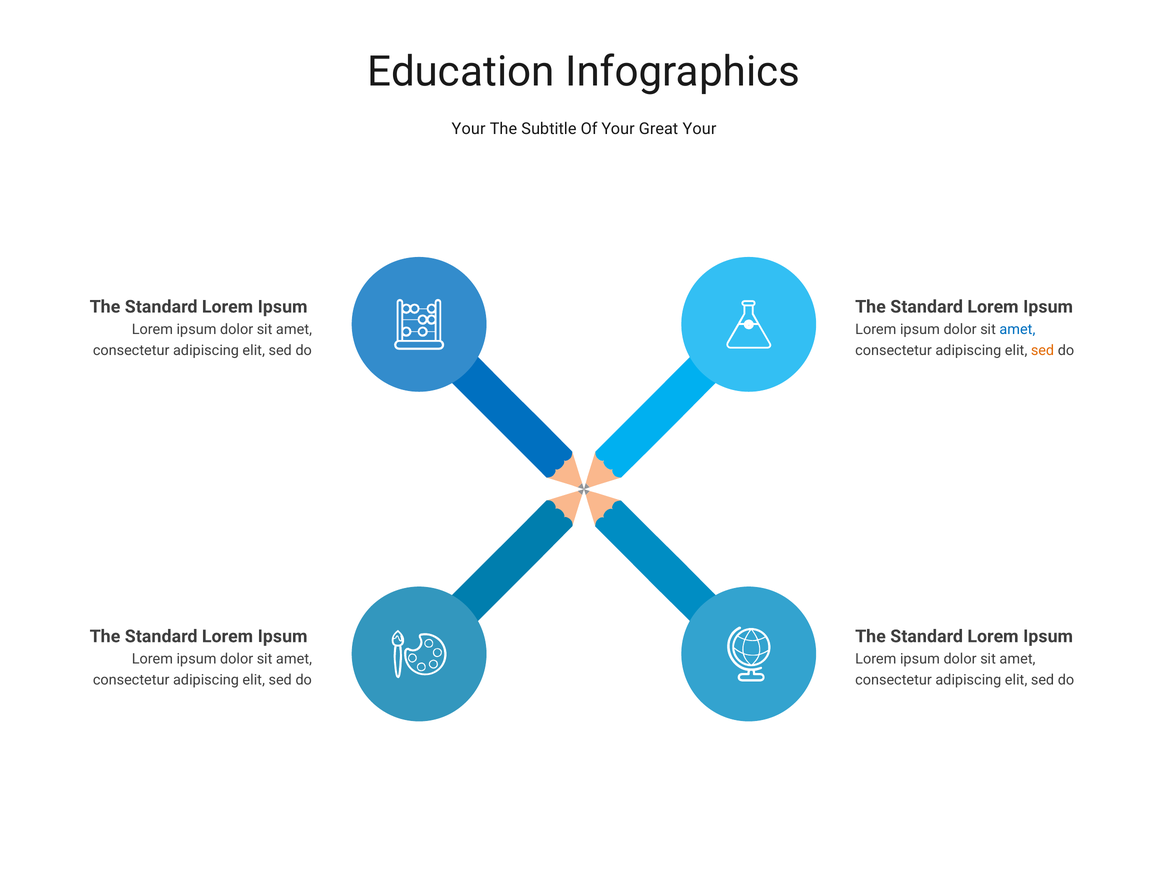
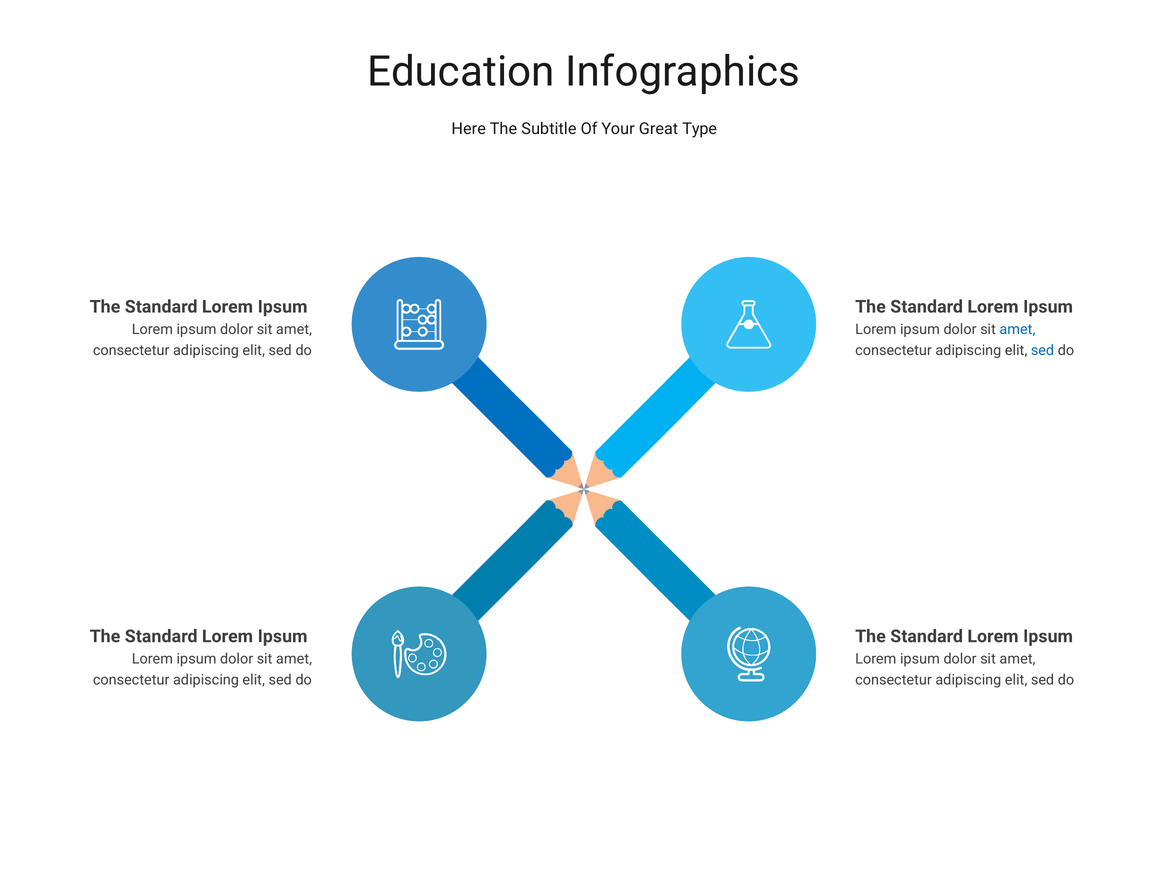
Your: Your -> Here (469, 129)
Great Your: Your -> Type (700, 129)
sed colour: orange -> blue (1043, 351)
